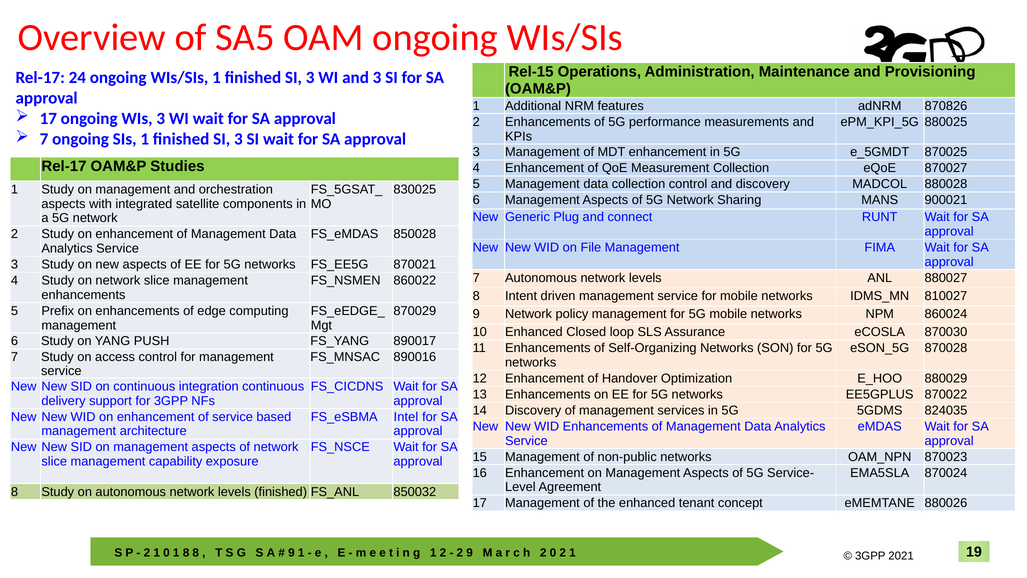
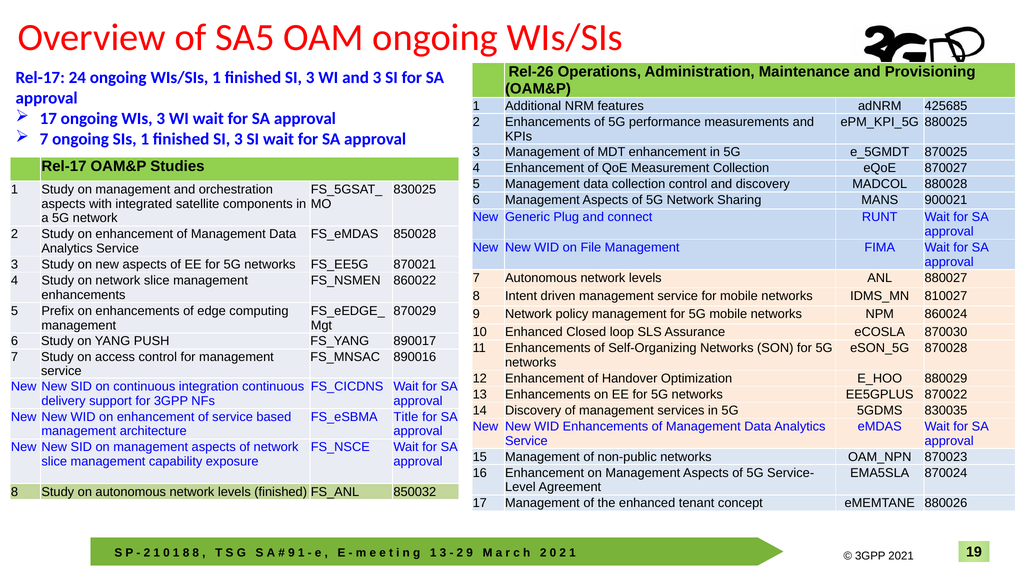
Rel-15: Rel-15 -> Rel-26 (531, 72)
870826: 870826 -> 425685 (946, 106)
824035: 824035 -> 830035 (946, 410)
Intel: Intel -> Title (406, 417)
1 2: 2 -> 3 (443, 552)
